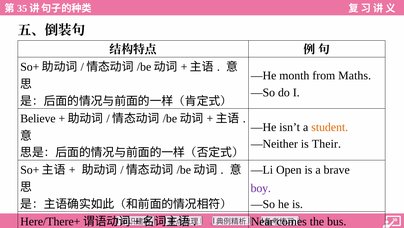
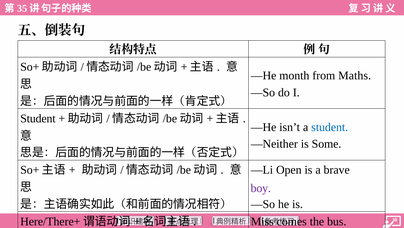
Believe: Believe -> Student (38, 118)
student colour: orange -> blue (330, 127)
Their: Their -> Some (327, 144)
Near: Near -> Miss (262, 221)
